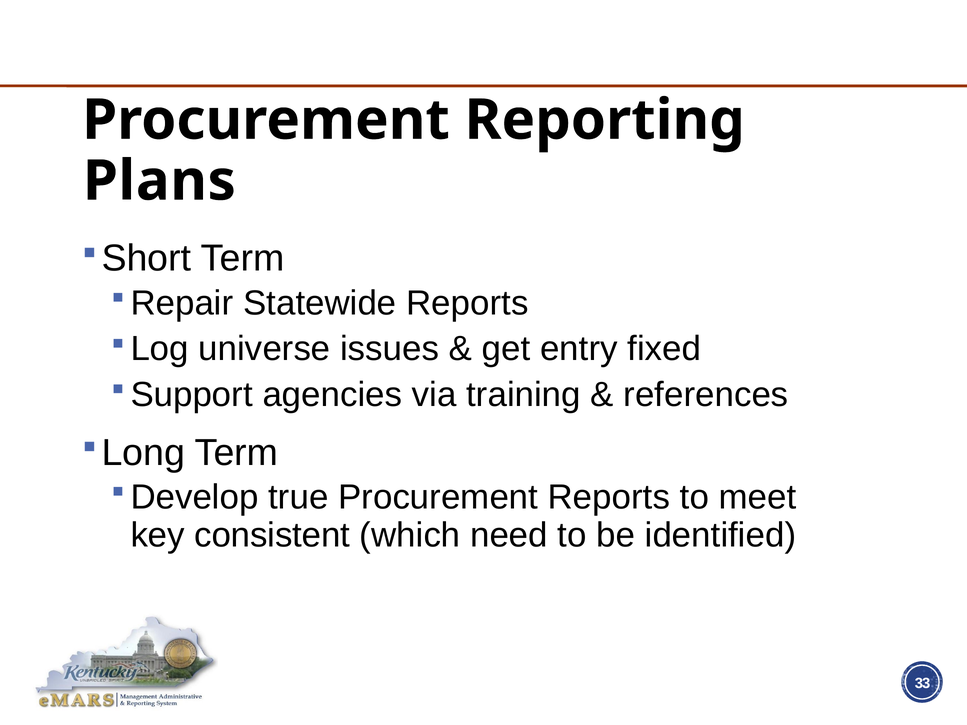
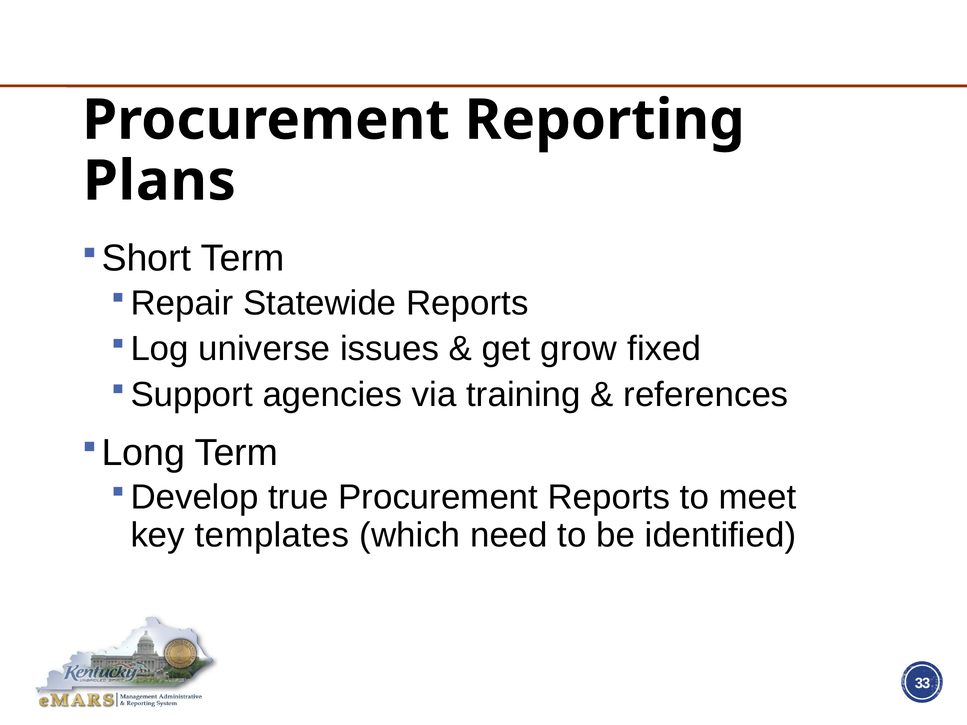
entry: entry -> grow (579, 349)
consistent: consistent -> templates (272, 535)
